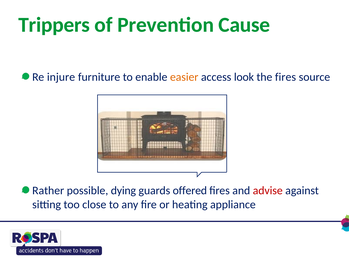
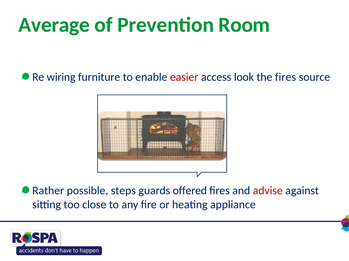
Trippers: Trippers -> Average (54, 25)
Cause: Cause -> Room (244, 25)
injure: injure -> wiring (61, 77)
easier colour: orange -> red (184, 77)
dying: dying -> steps (123, 191)
